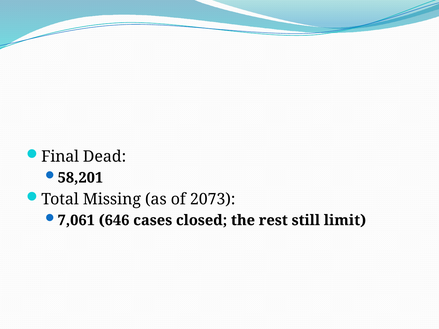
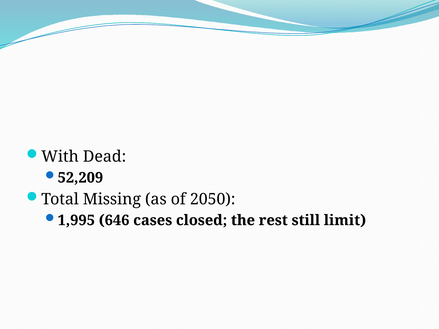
Final: Final -> With (60, 157)
58,201: 58,201 -> 52,209 (80, 178)
2073: 2073 -> 2050 (213, 199)
7,061: 7,061 -> 1,995 (76, 220)
